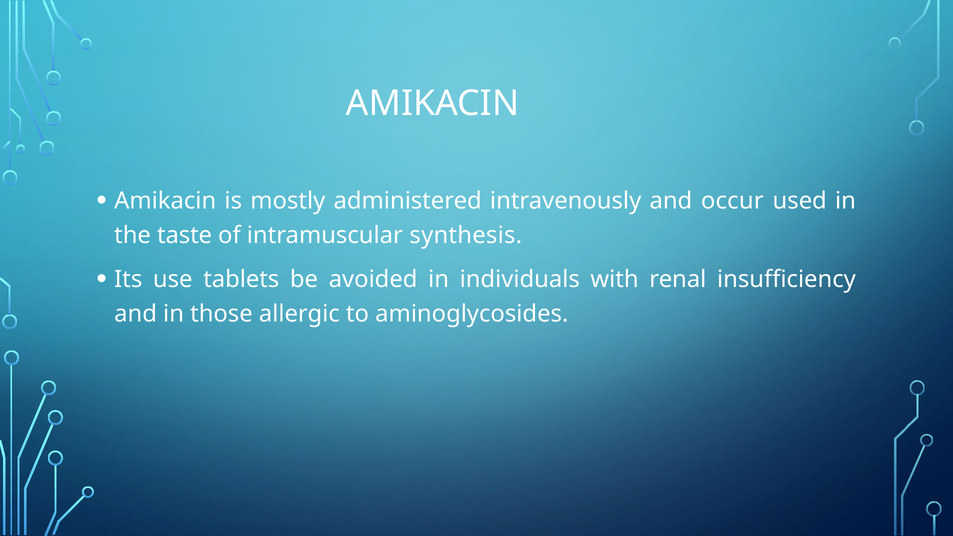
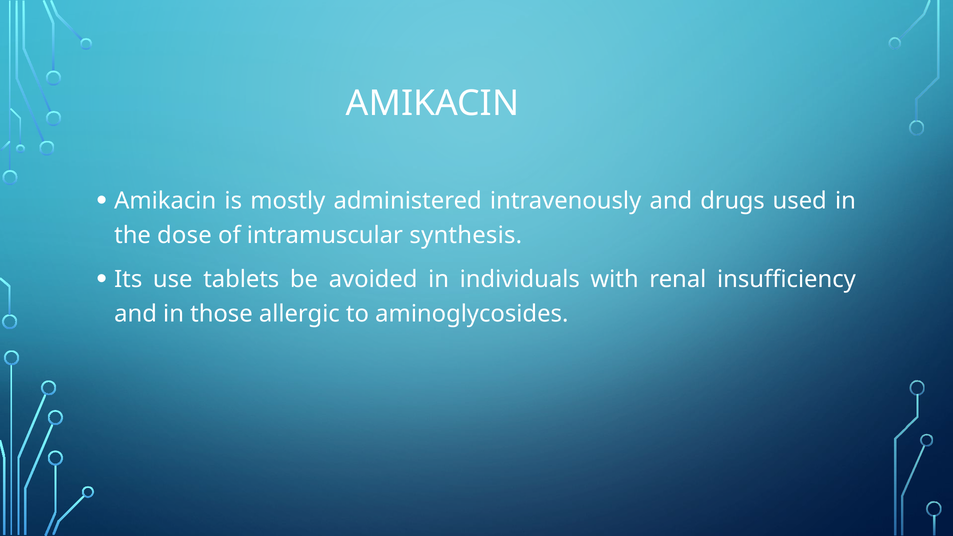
occur: occur -> drugs (733, 201)
taste: taste -> dose (184, 235)
